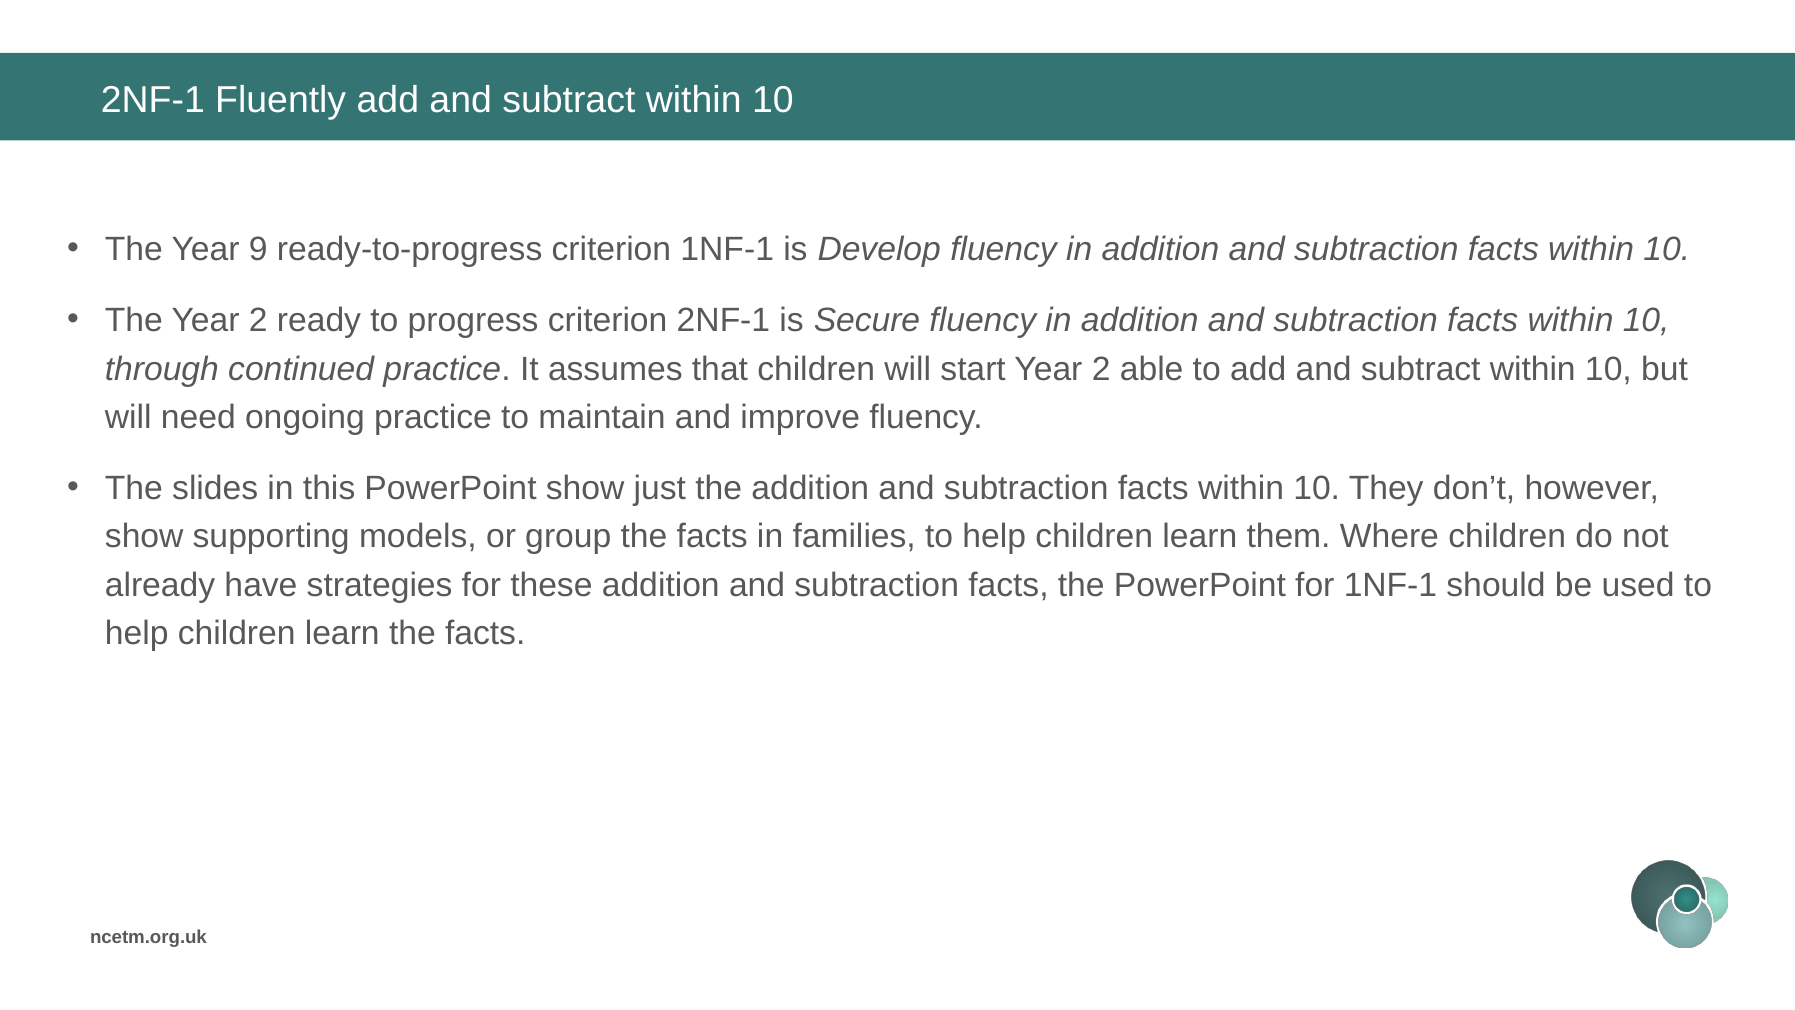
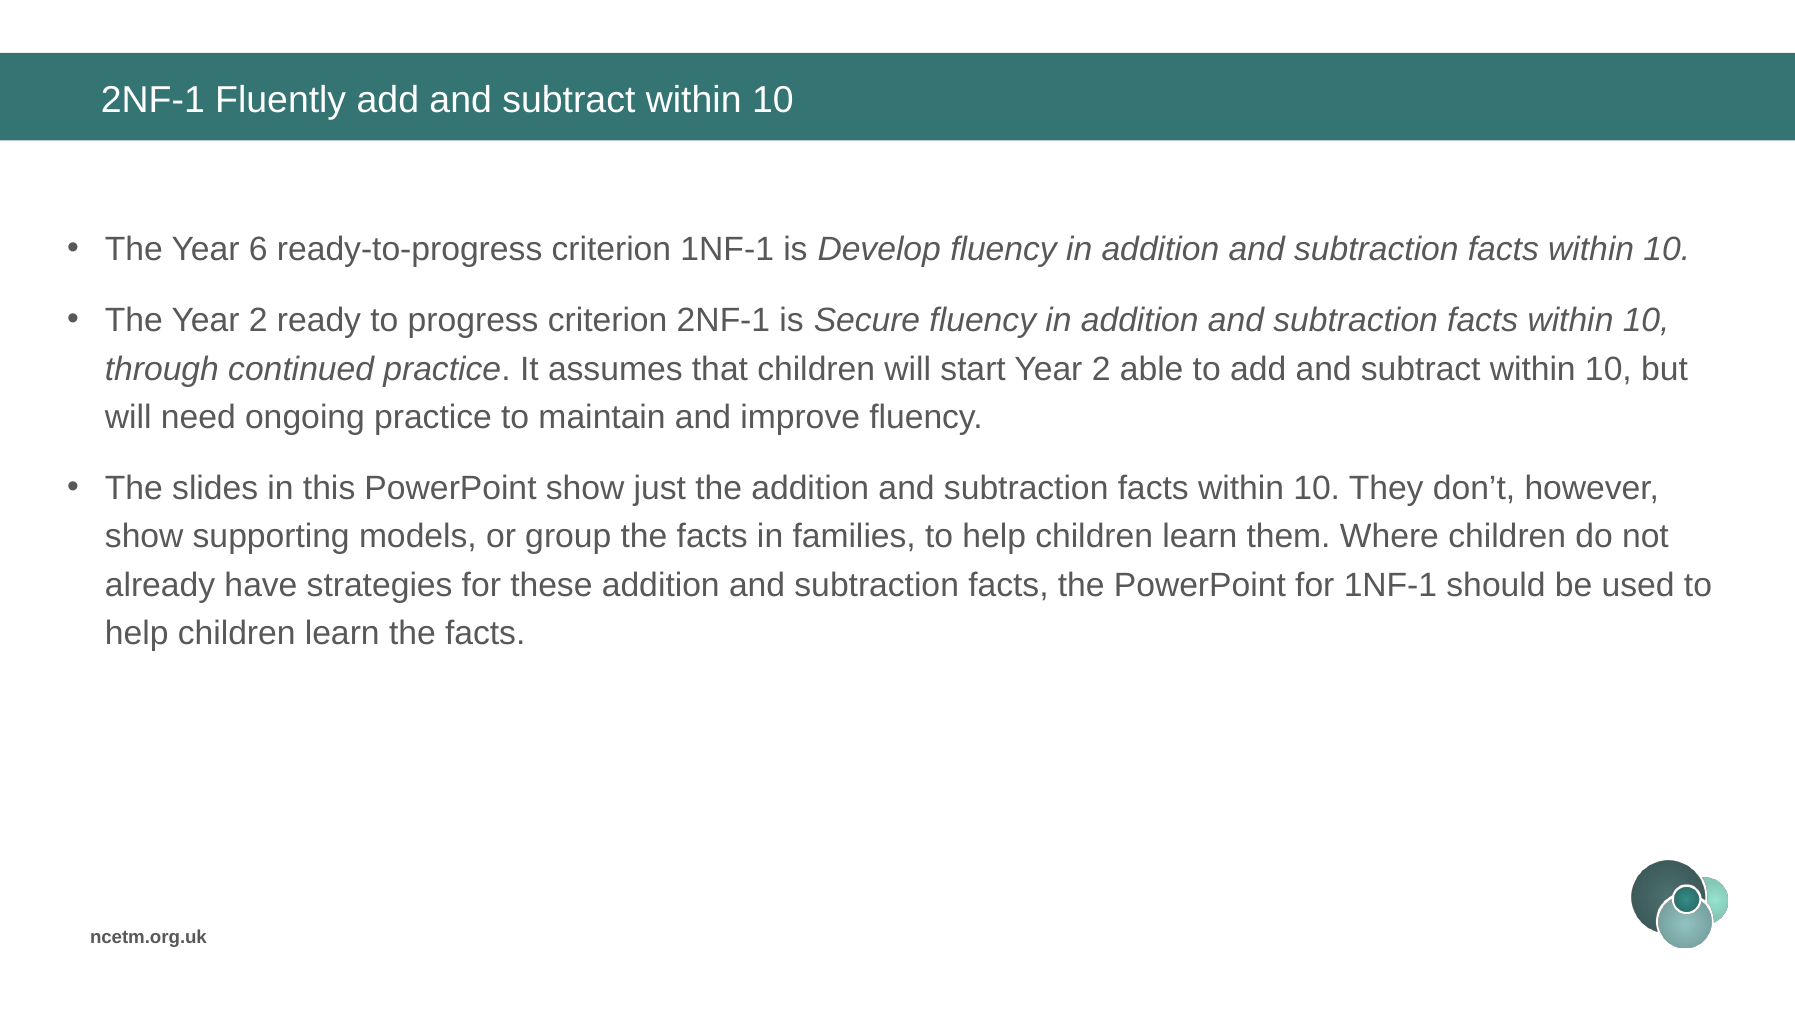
9: 9 -> 6 (258, 250)
